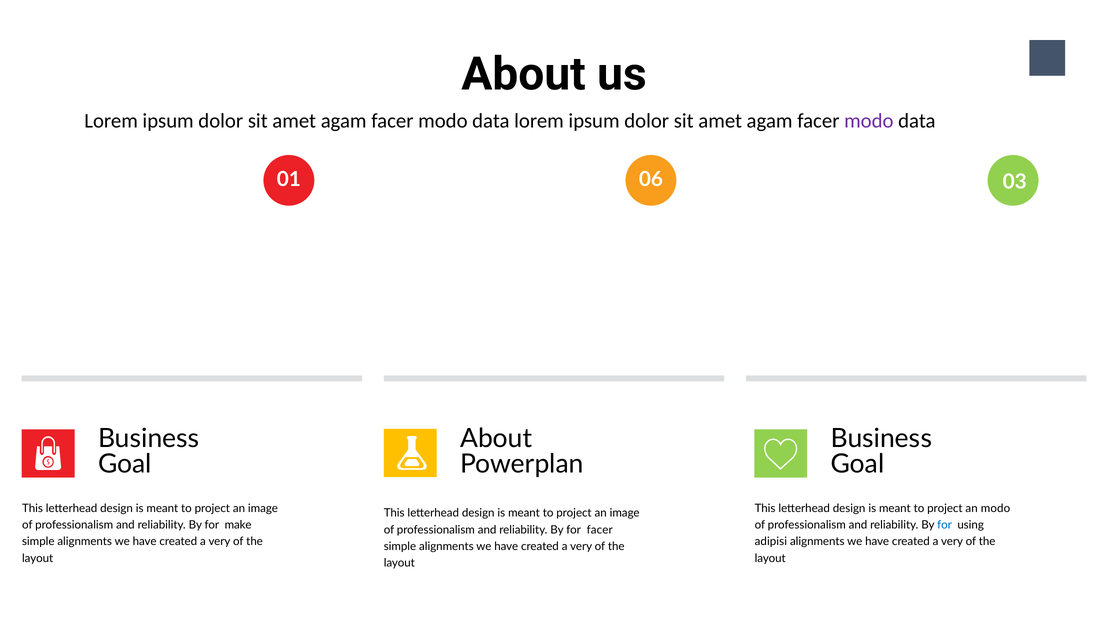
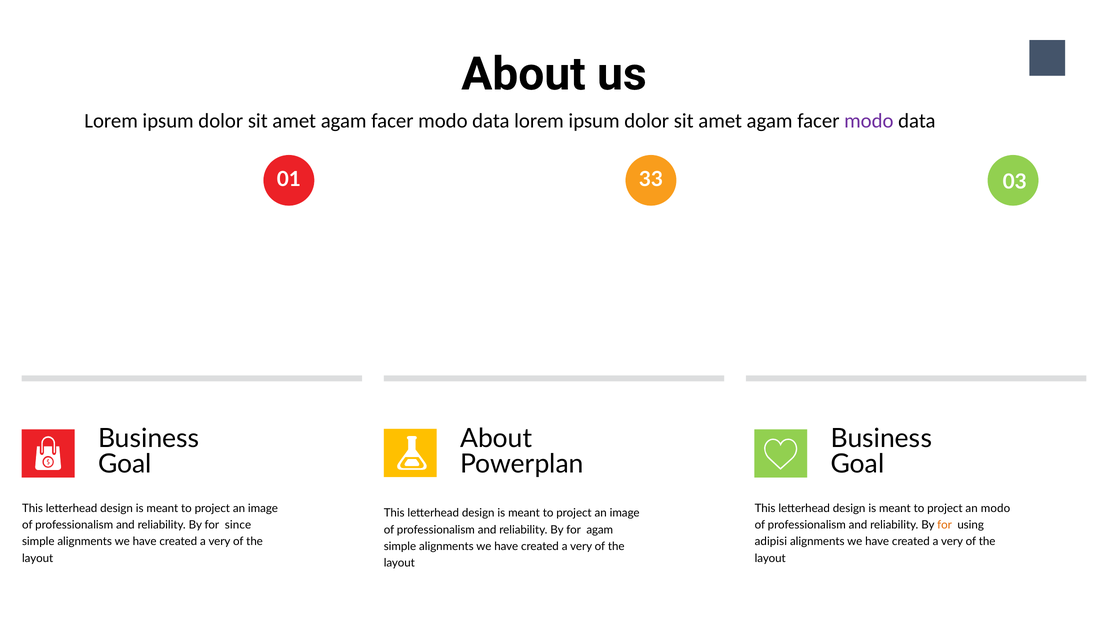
06: 06 -> 33 (651, 180)
make: make -> since (238, 525)
for colour: blue -> orange (945, 525)
for facer: facer -> agam (600, 530)
